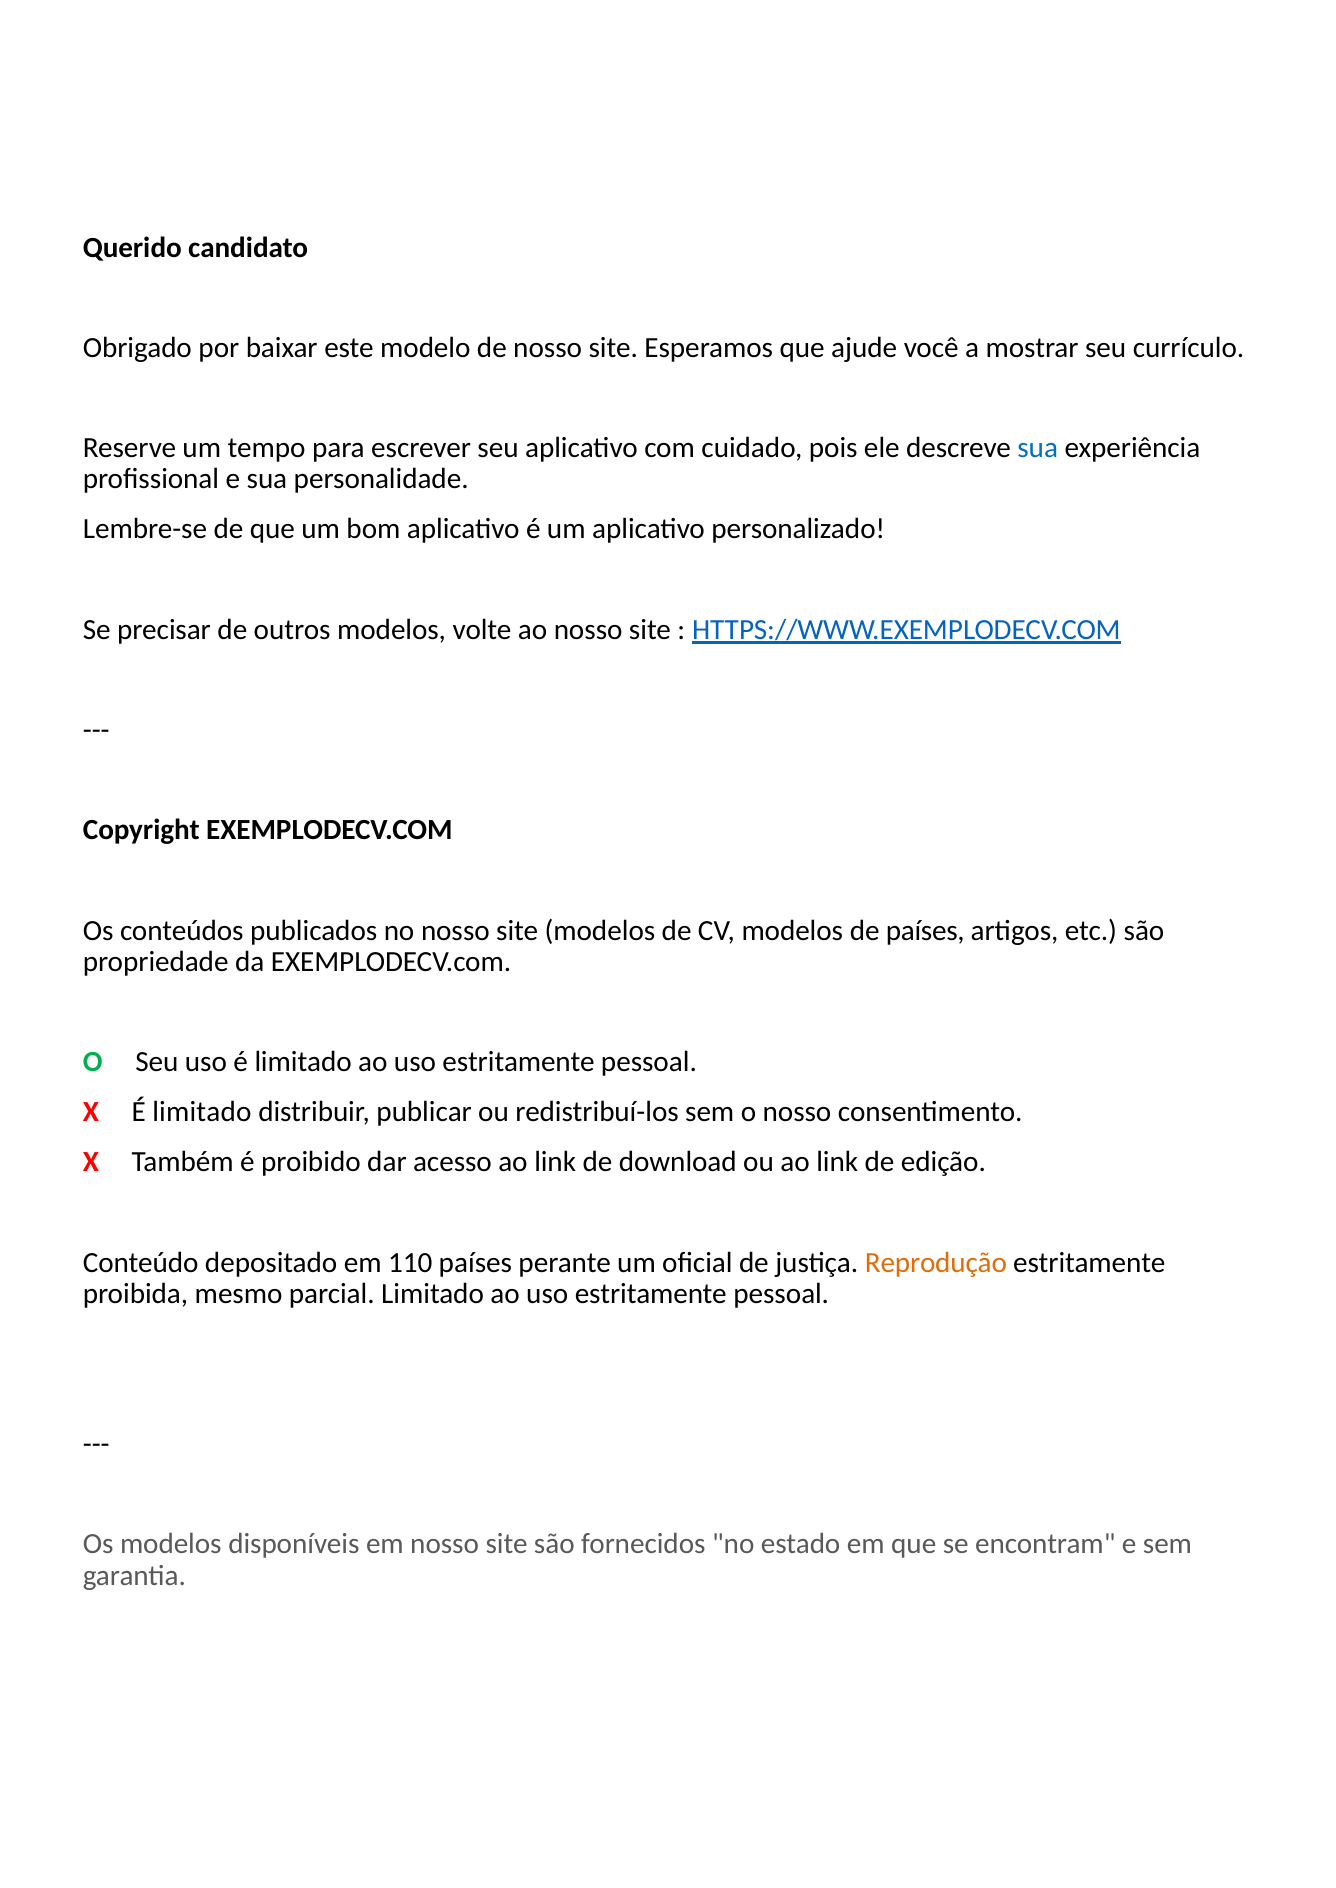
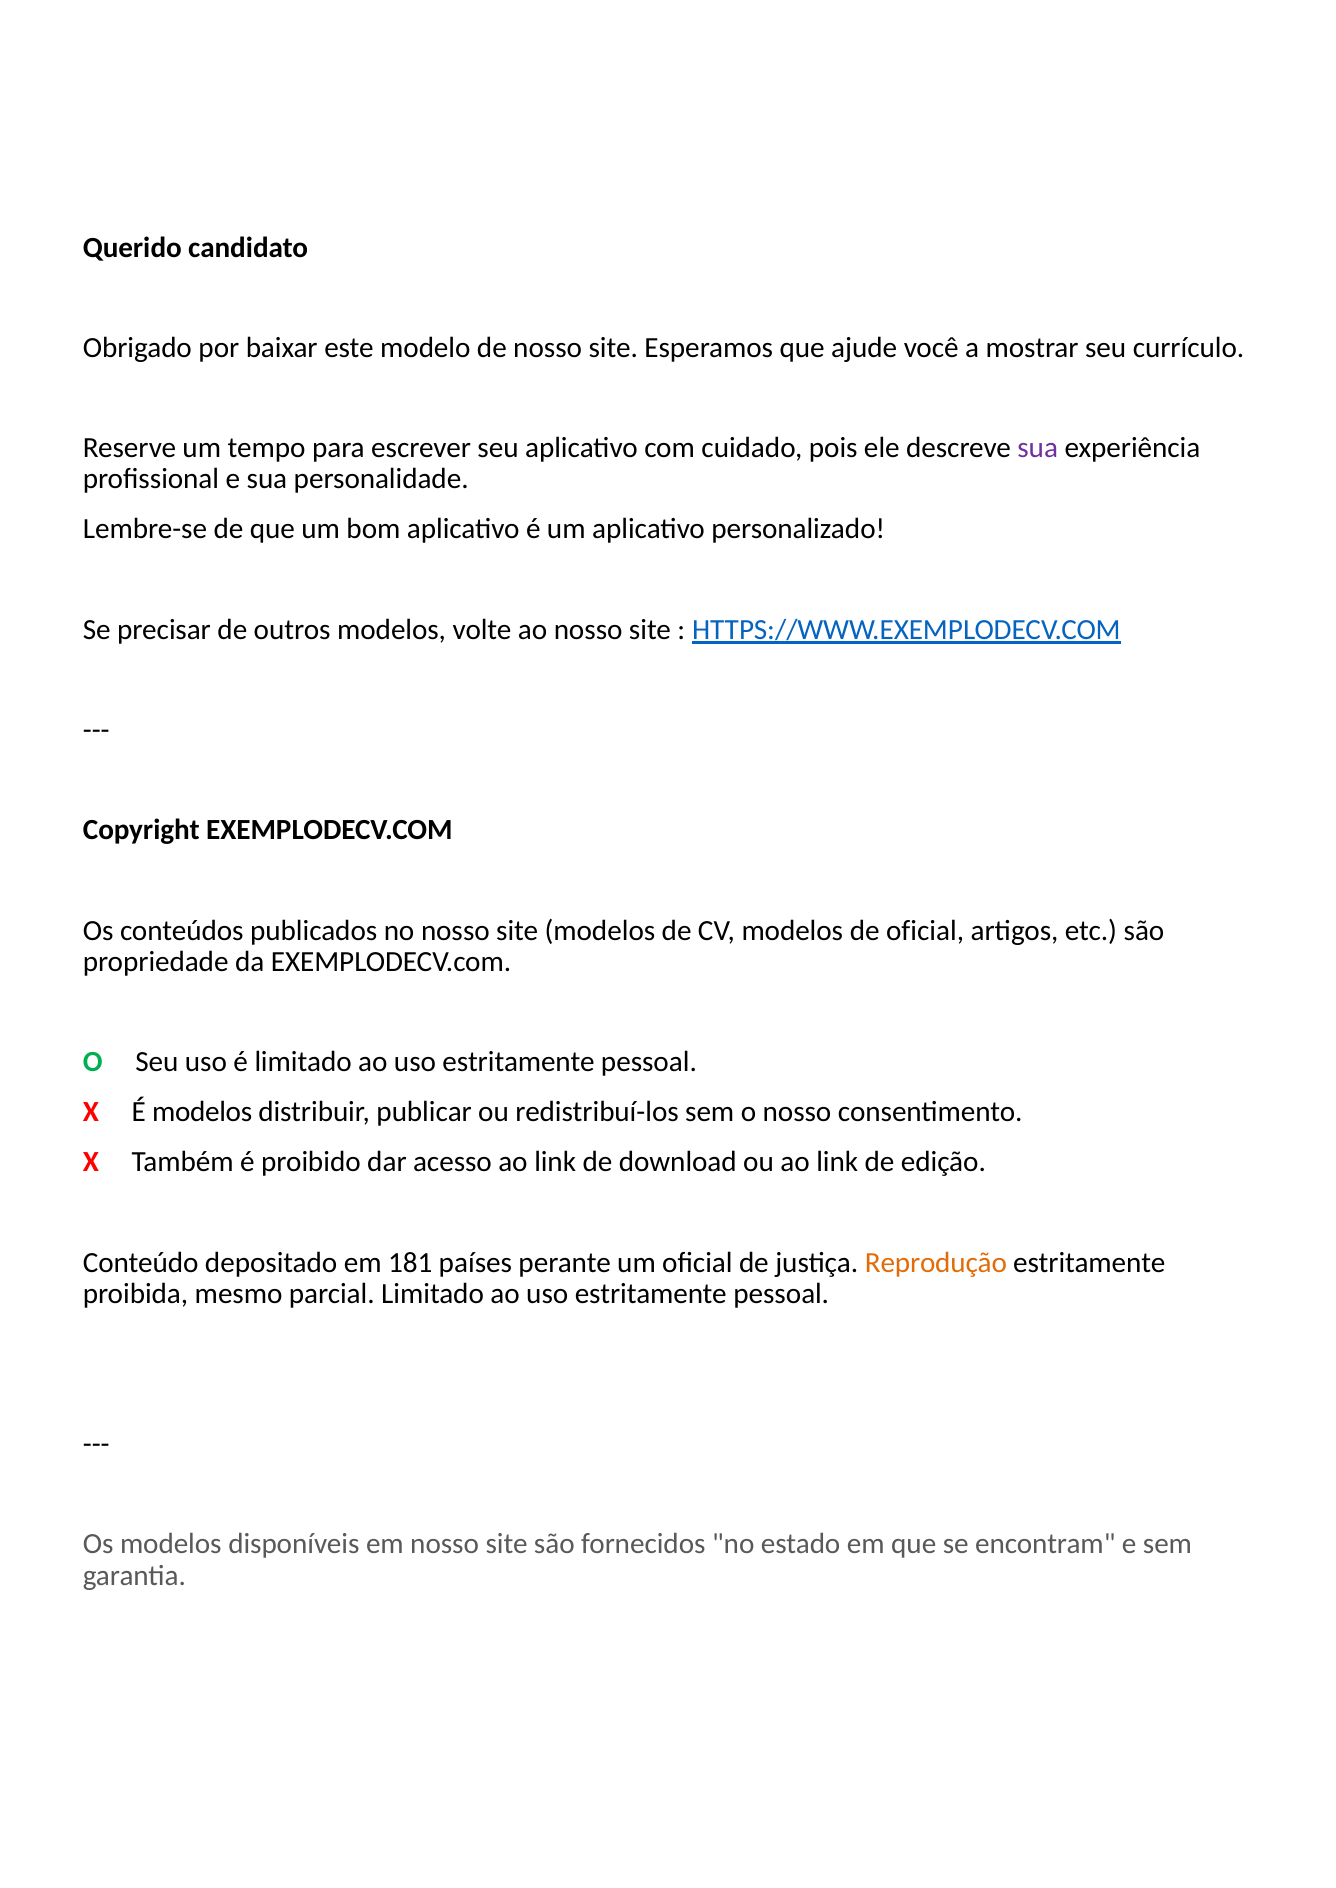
sua colour: blue -> purple (1038, 448)
de países: países -> oficial (925, 930)
X É limitado: limitado -> modelos (202, 1112)
110: 110 -> 181 (410, 1263)
